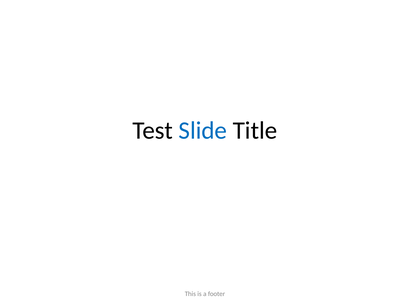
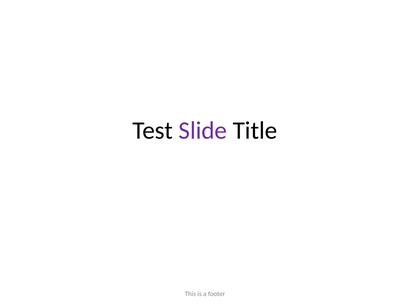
Slide colour: blue -> purple (203, 130)
